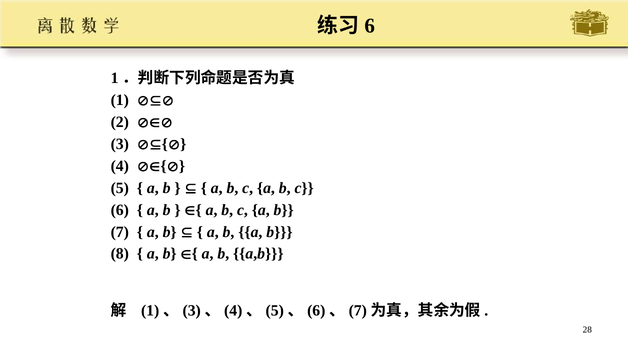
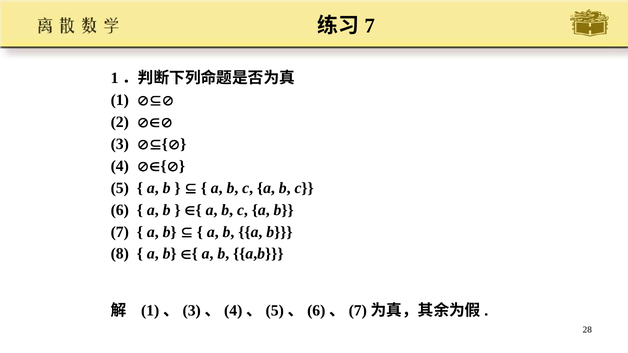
6: 6 -> 7 (370, 26)
